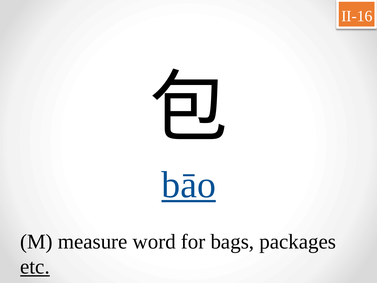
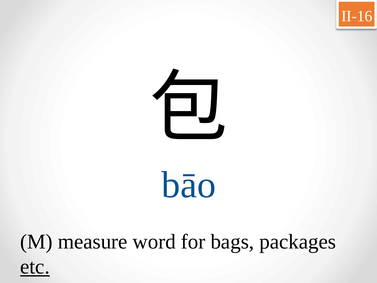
bāo underline: present -> none (189, 185)
